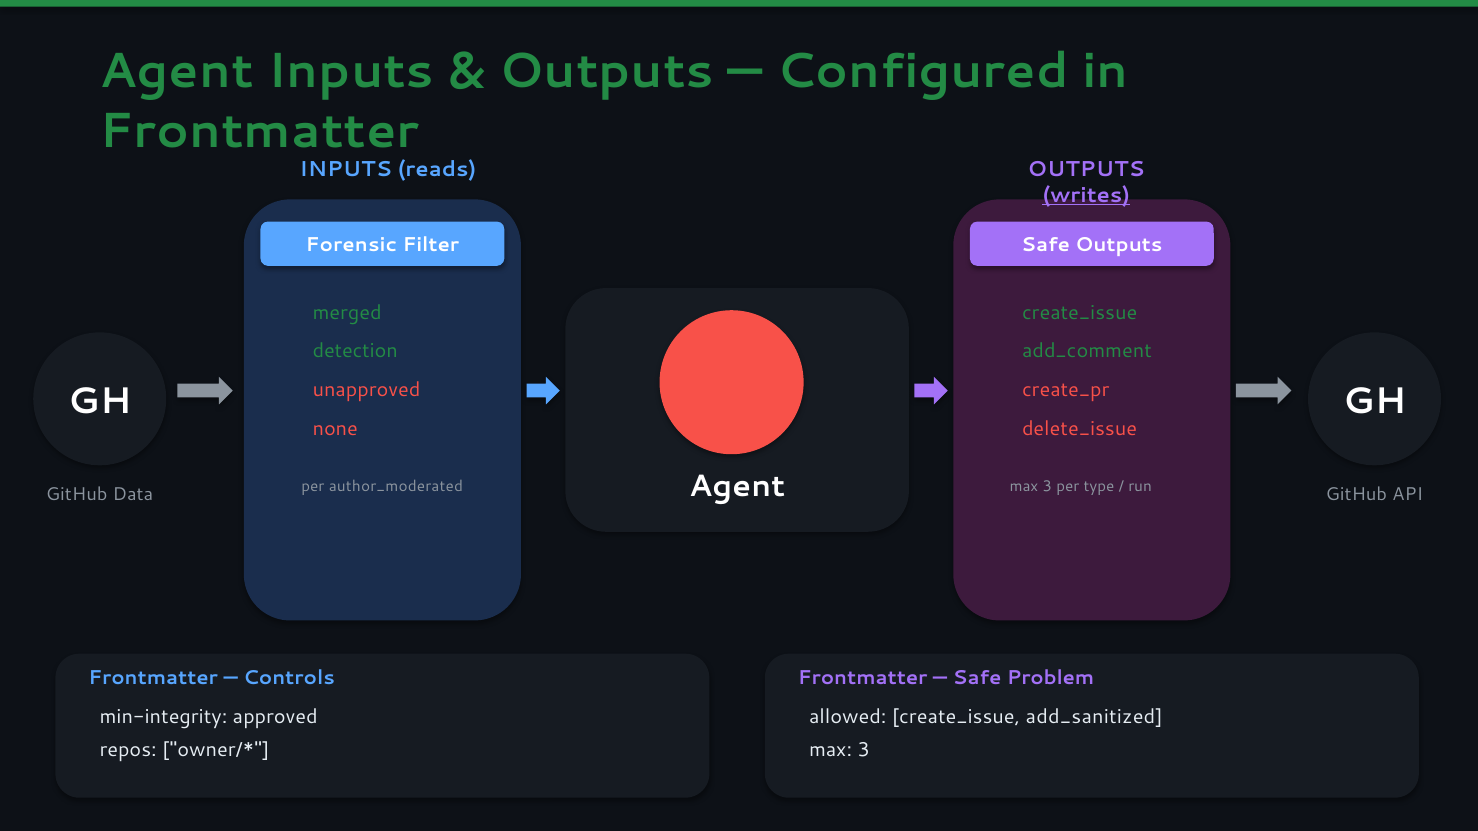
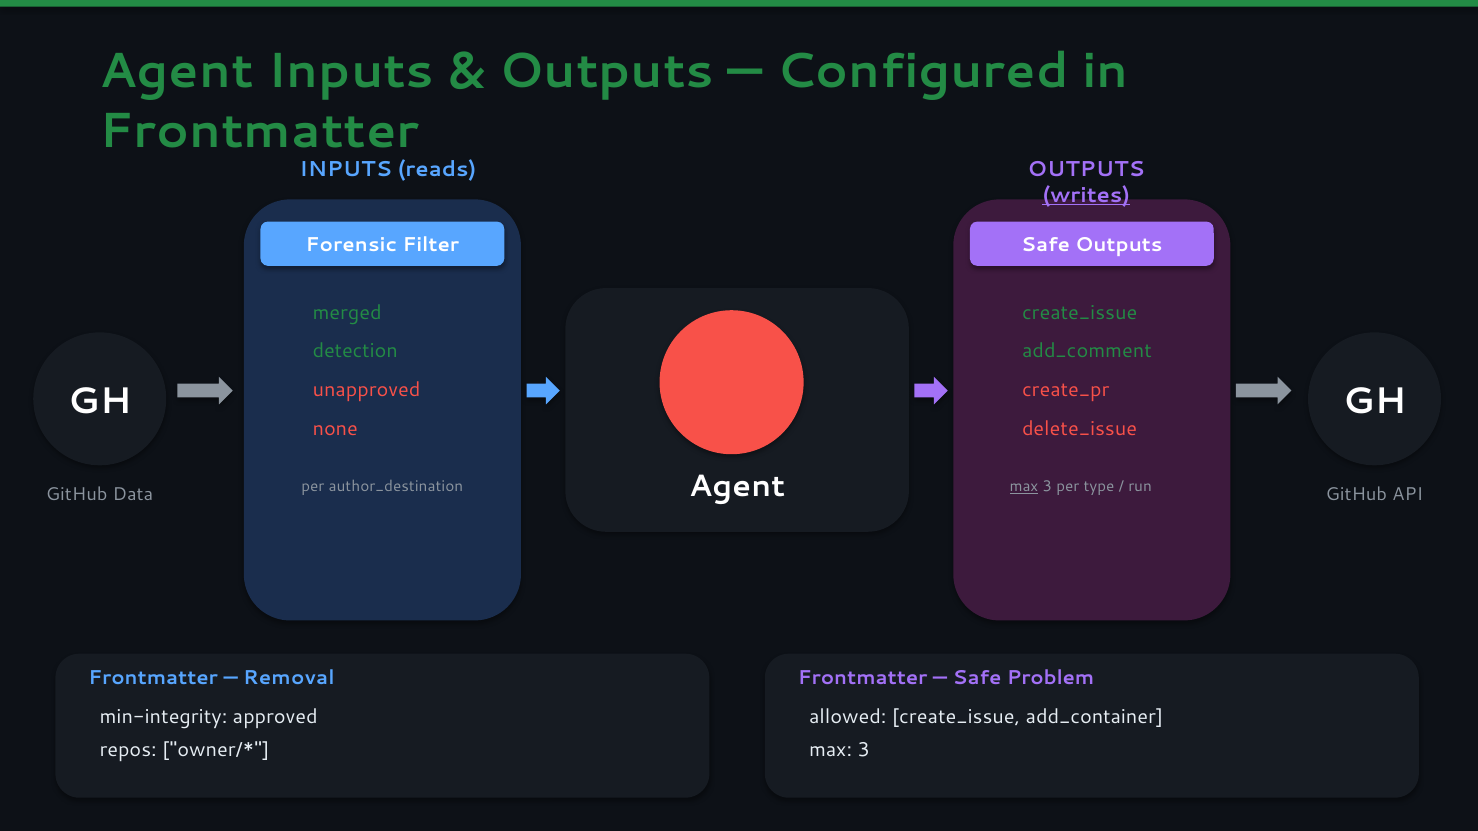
author_moderated: author_moderated -> author_destination (396, 487)
max underline: none -> present (1024, 487)
Controls: Controls -> Removal (289, 678)
add_sanitized: add_sanitized -> add_container (1094, 717)
